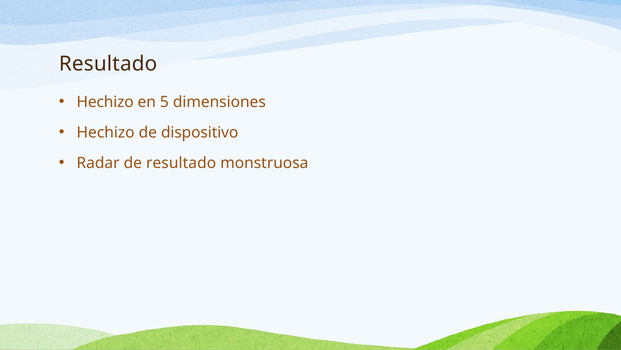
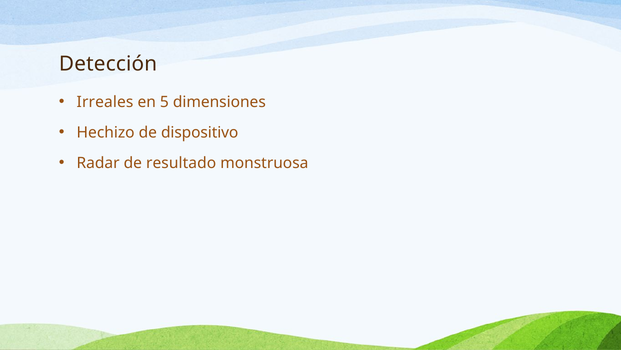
Resultado: Resultado -> Detección (108, 64)
Hechizo: Hechizo -> Irreales (105, 102)
